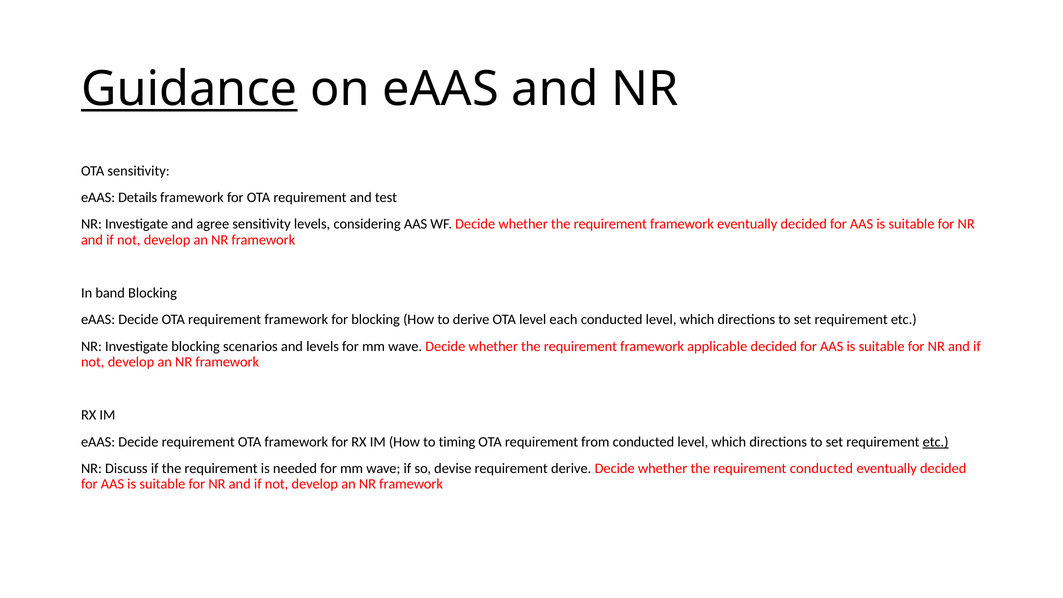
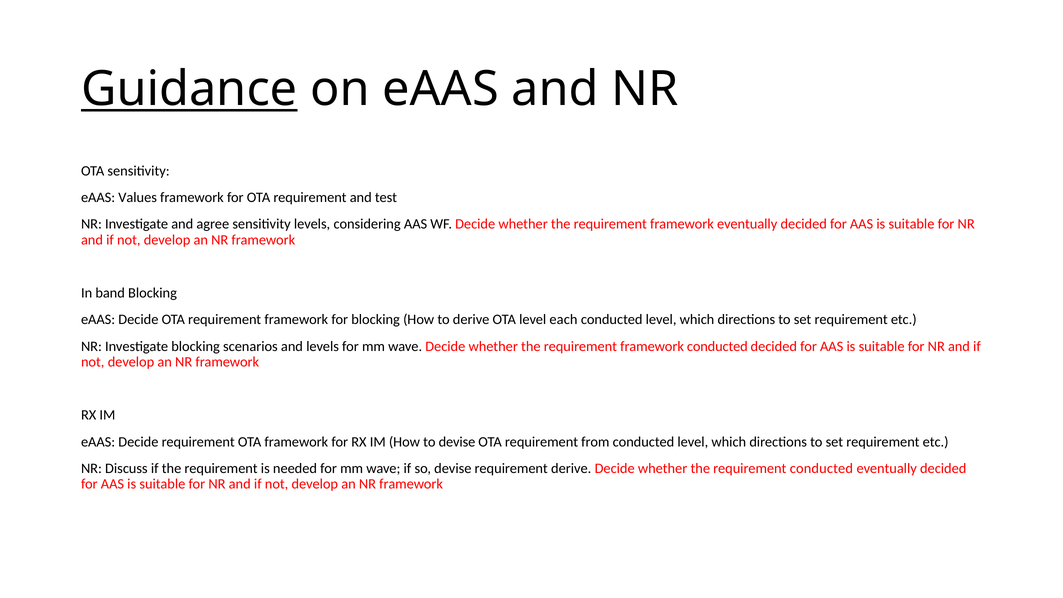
Details: Details -> Values (138, 198)
framework applicable: applicable -> conducted (717, 346)
to timing: timing -> devise (457, 442)
etc underline: present -> none (936, 442)
